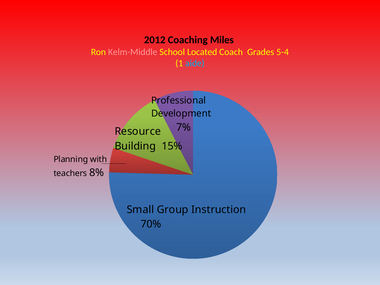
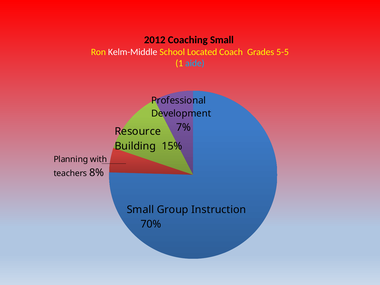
Coaching Miles: Miles -> Small (222, 40)
Kelm-Middle colour: pink -> white (133, 52)
5-4: 5-4 -> 5-5 (283, 52)
